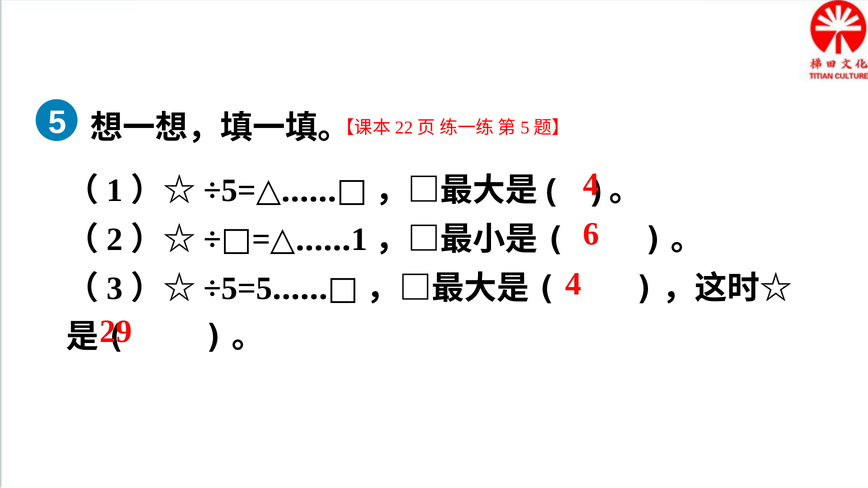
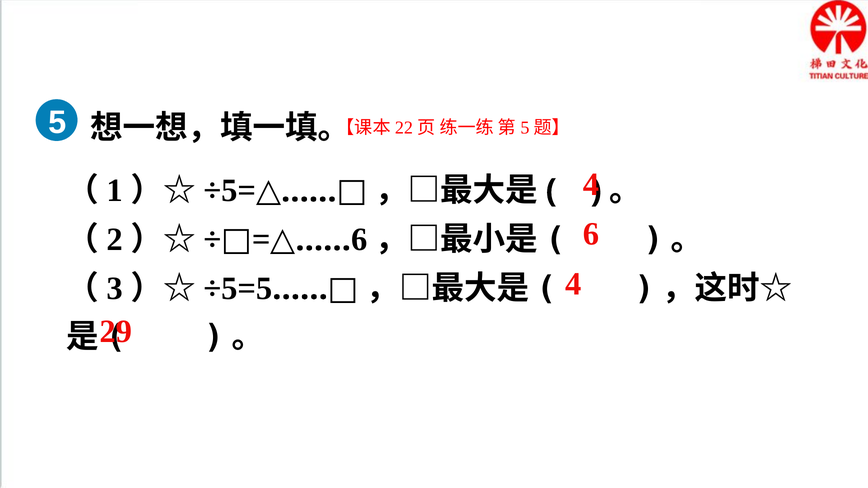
1: 1 -> 6 (359, 240)
